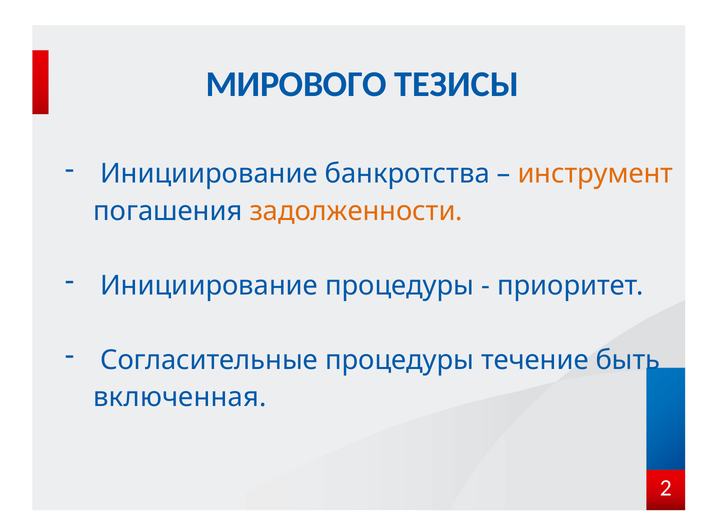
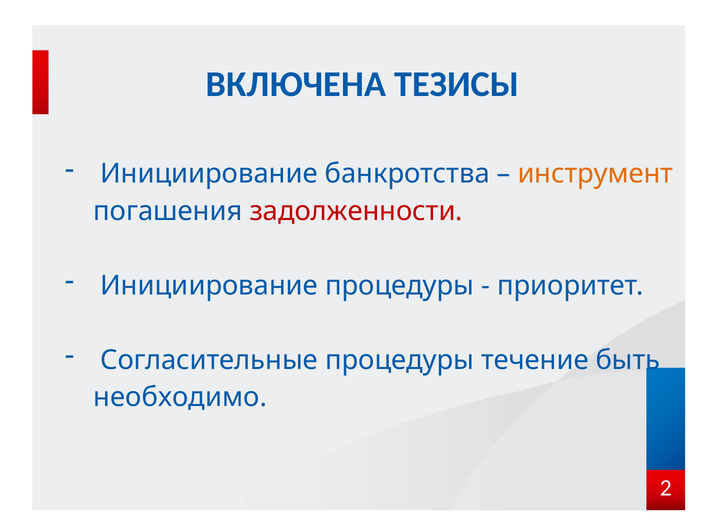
МИРОВОГО: МИРОВОГО -> ВКЛЮЧЕНА (296, 84)
задолженности colour: orange -> red (356, 211)
включенная: включенная -> необходимо (180, 397)
